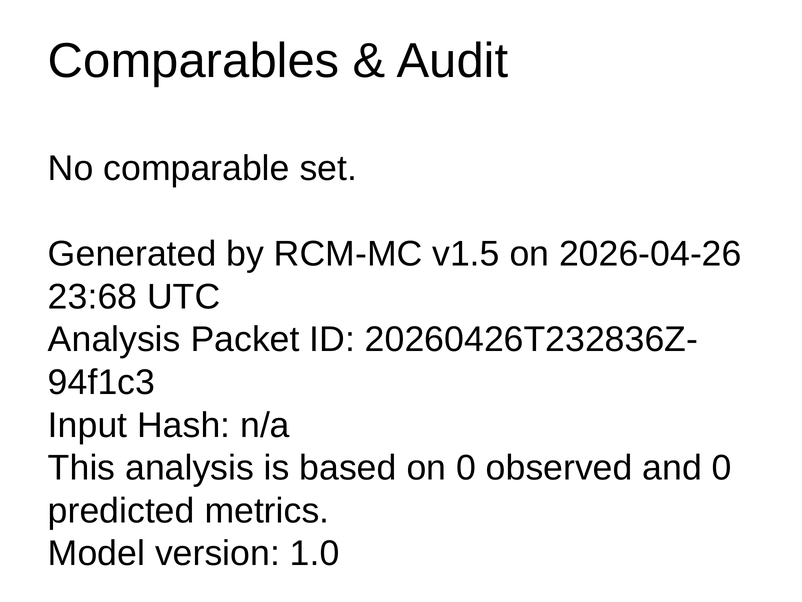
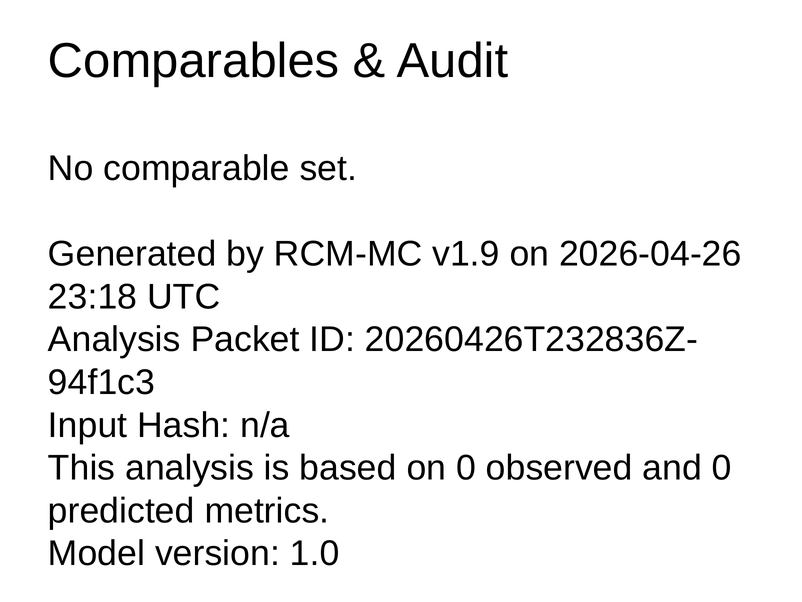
v1.5: v1.5 -> v1.9 (466, 254)
23:68: 23:68 -> 23:18 (93, 297)
